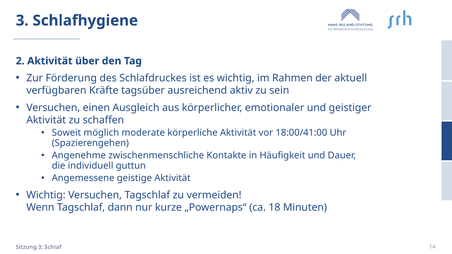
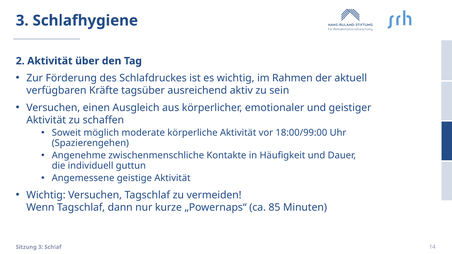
18:00/41:00: 18:00/41:00 -> 18:00/99:00 (301, 133)
18: 18 -> 85 (274, 208)
